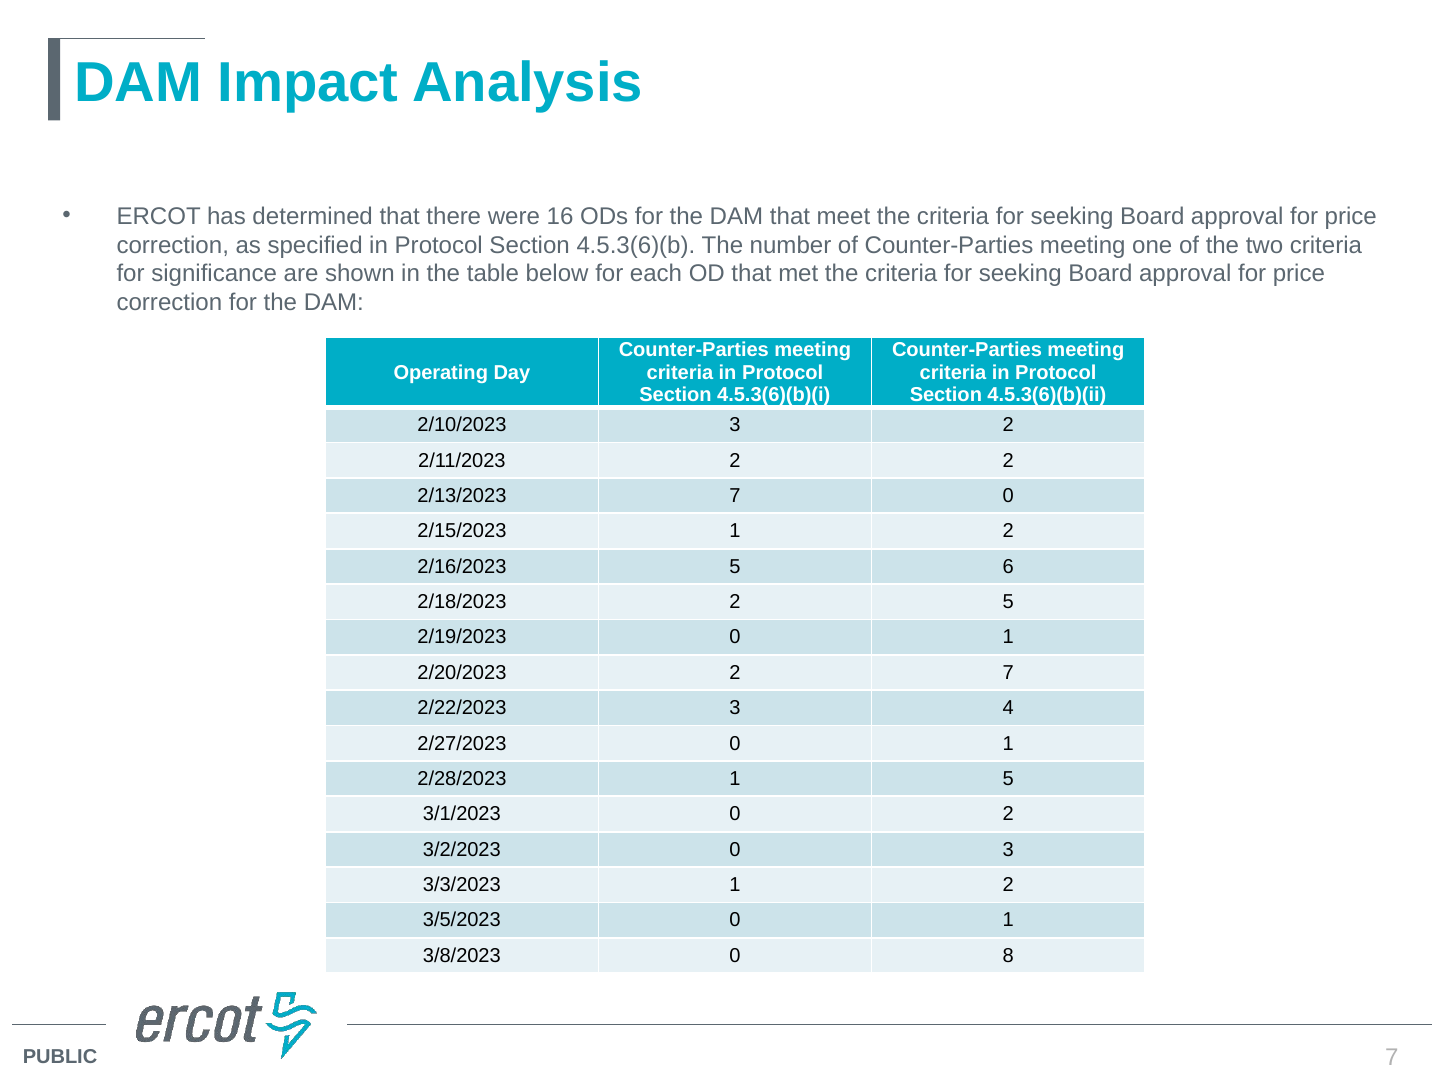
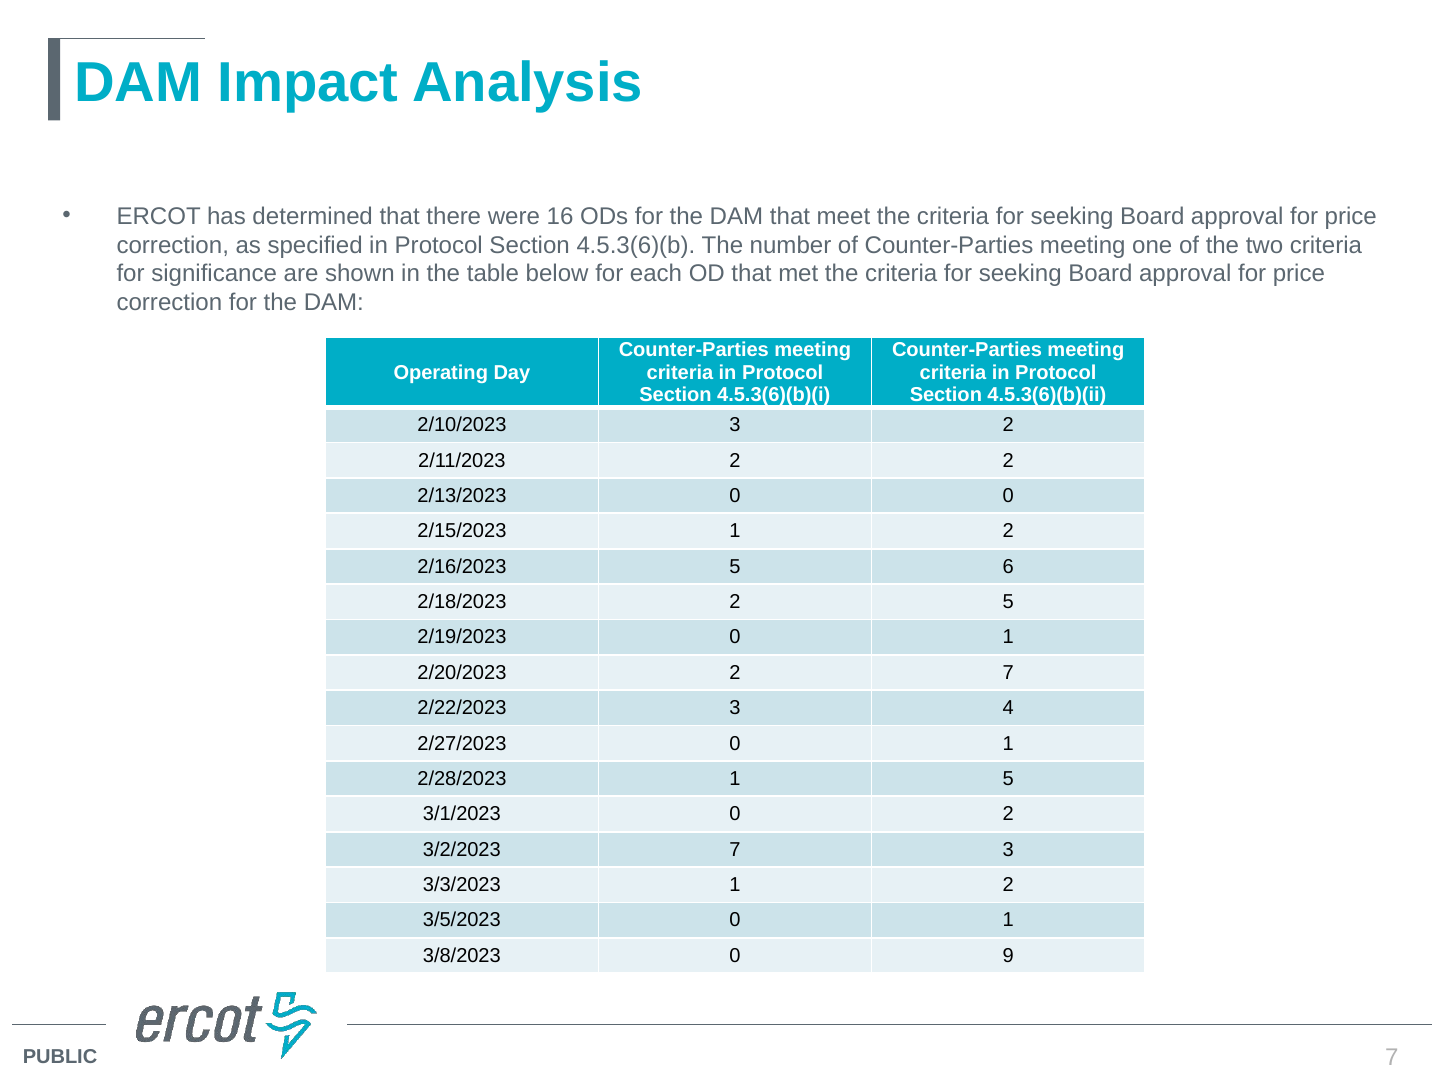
2/13/2023 7: 7 -> 0 (735, 496)
3/2/2023 0: 0 -> 7 (735, 849)
8: 8 -> 9 (1008, 955)
